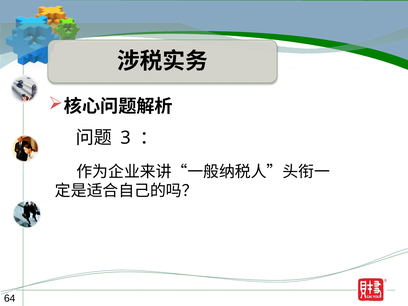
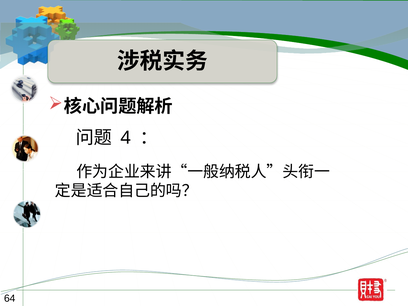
3: 3 -> 4 (126, 138)
